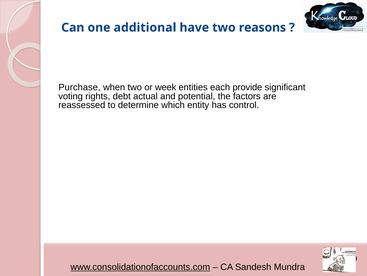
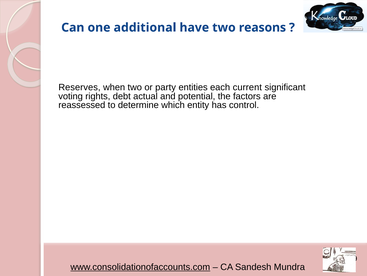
Purchase: Purchase -> Reserves (79, 87)
week: week -> party (166, 87)
provide: provide -> current (247, 87)
